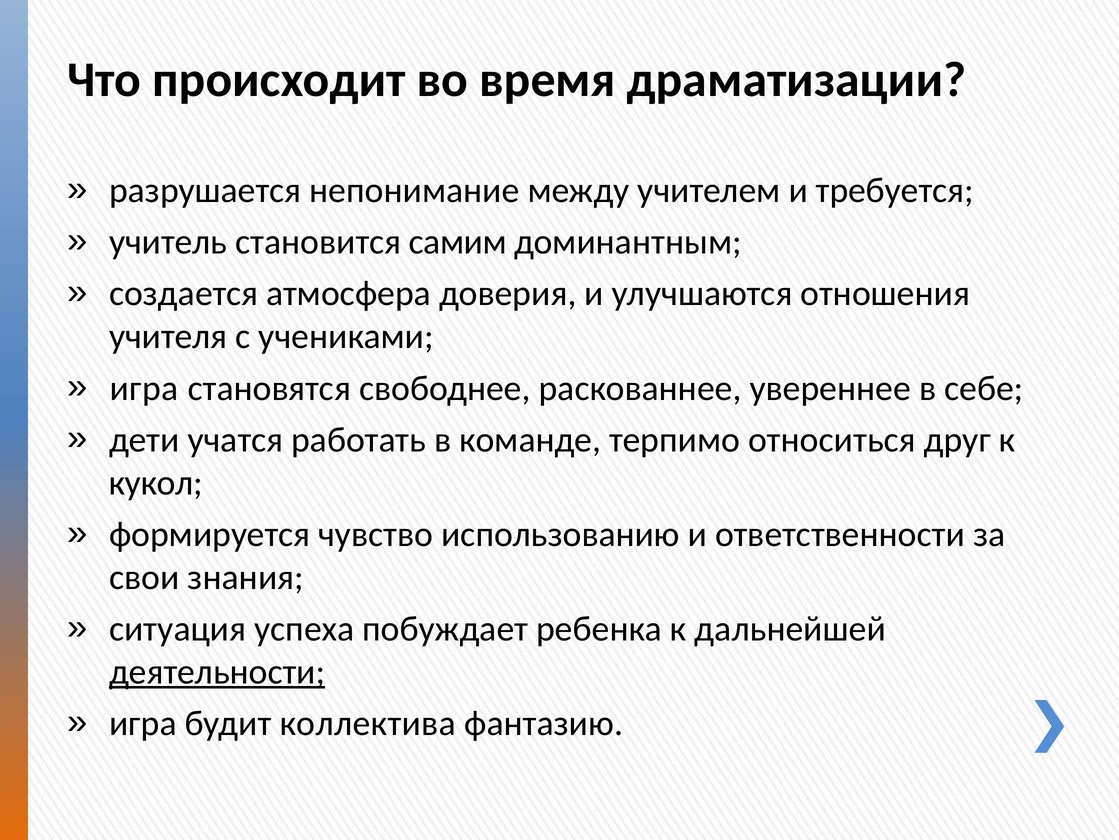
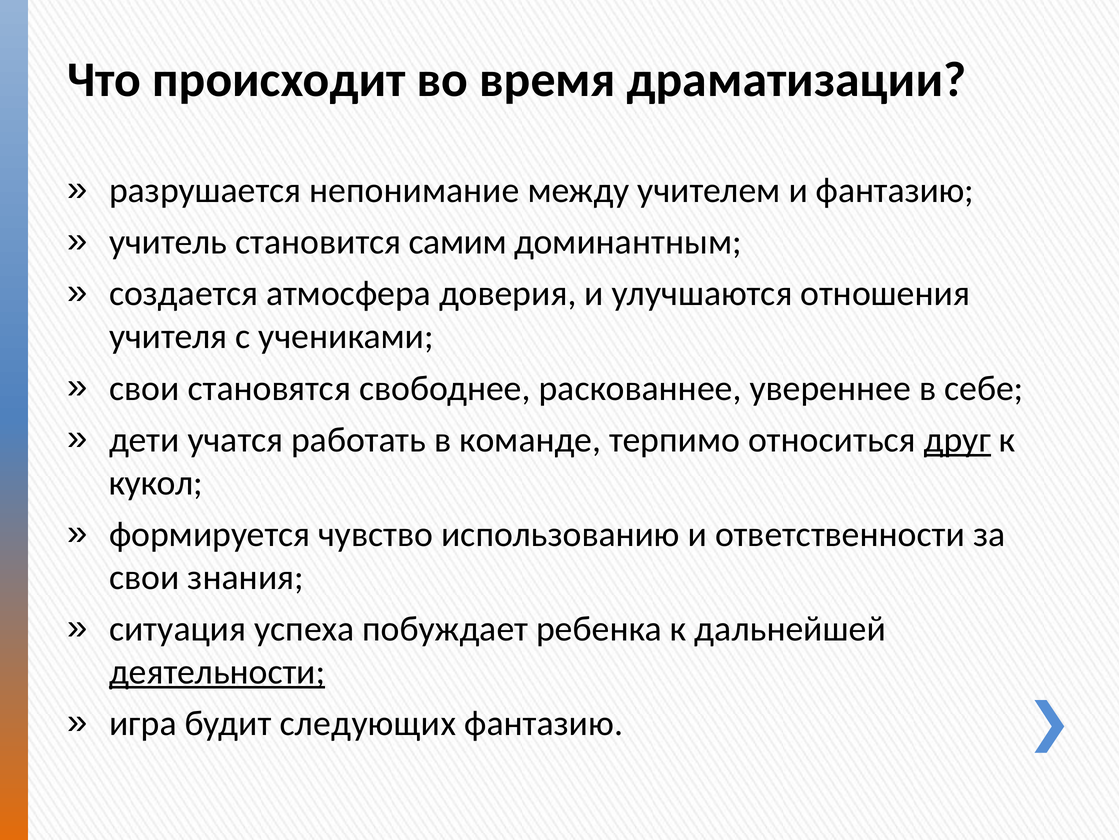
и требуется: требуется -> фантазию (895, 190)
игра: игра -> свои (144, 388)
друг underline: none -> present (957, 439)
коллектива: коллектива -> следующих (368, 723)
